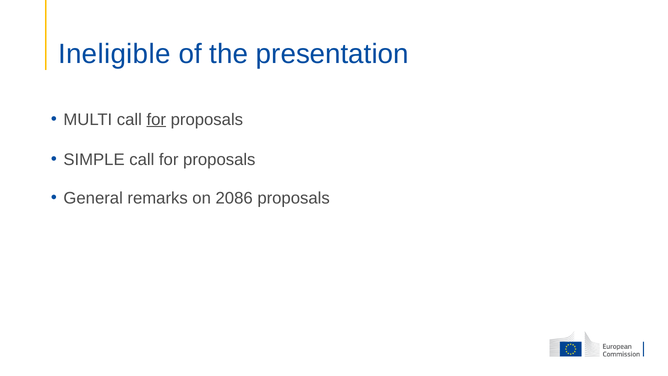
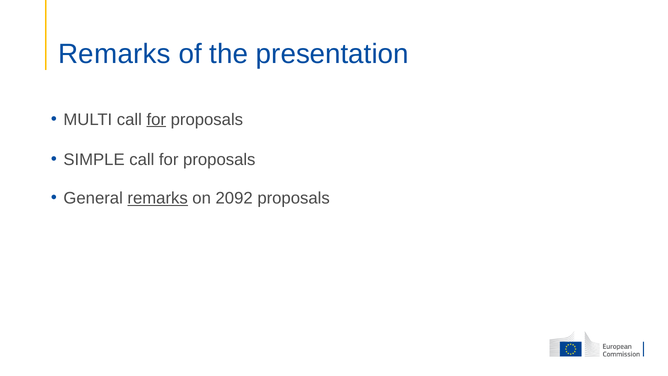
Ineligible: Ineligible -> Remarks (114, 54)
remarks underline: none -> present (158, 198)
2086: 2086 -> 2092 (234, 198)
